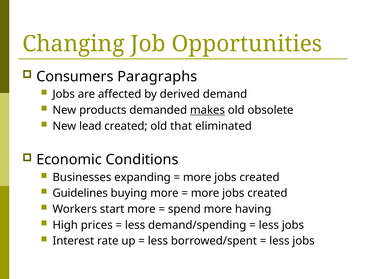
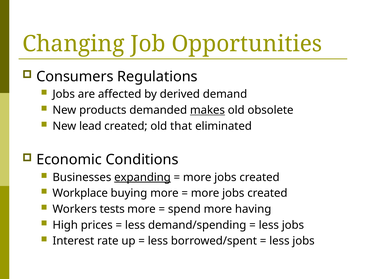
Paragraphs: Paragraphs -> Regulations (157, 77)
expanding underline: none -> present (142, 177)
Guidelines: Guidelines -> Workplace (80, 193)
start: start -> tests (112, 209)
